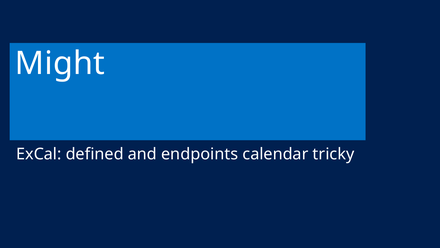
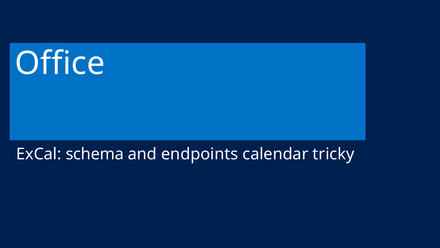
Might: Might -> Office (60, 63)
defined: defined -> schema (95, 154)
